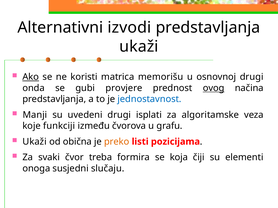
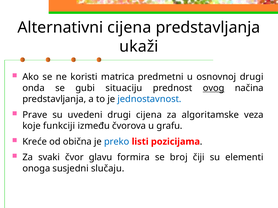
Alternativni izvodi: izvodi -> cijena (129, 28)
Ako underline: present -> none (31, 77)
memorišu: memorišu -> predmetni (161, 77)
provjere: provjere -> situaciju (124, 88)
Manji: Manji -> Prave (35, 115)
drugi isplati: isplati -> cijena (149, 115)
Ukaži: Ukaži -> Kreće (35, 142)
preko colour: orange -> blue (117, 142)
treba: treba -> glavu (101, 158)
koja: koja -> broj (179, 158)
